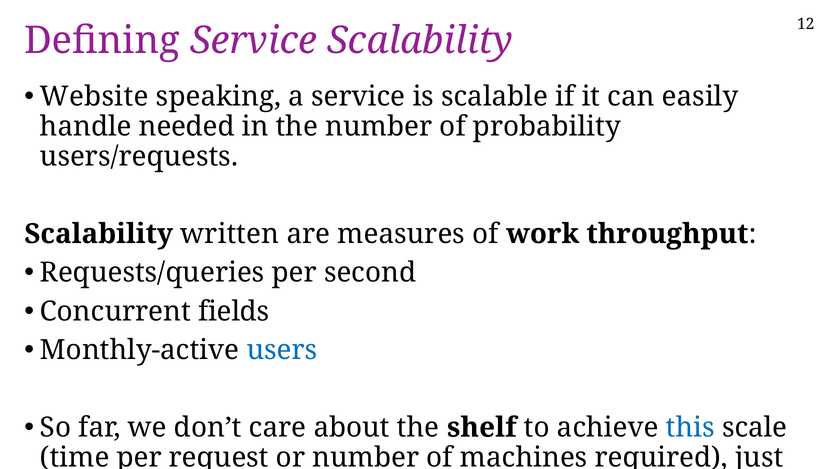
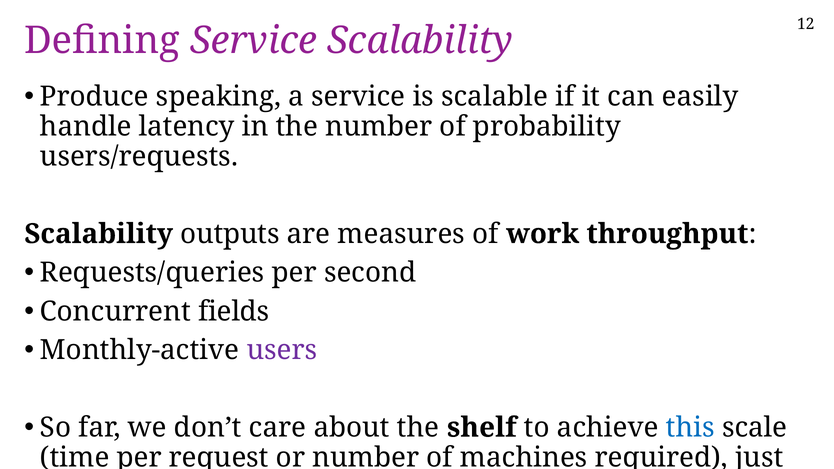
Website: Website -> Produce (94, 96)
needed: needed -> latency (187, 126)
written: written -> outputs (230, 234)
users colour: blue -> purple (282, 350)
